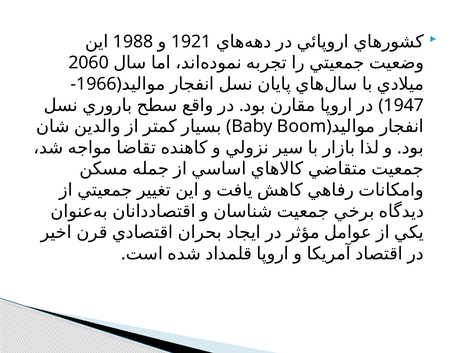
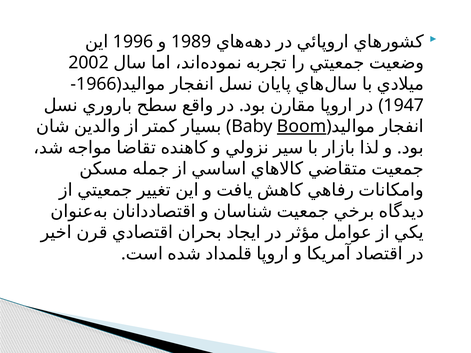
1988: 1988 -> 1996 (133, 42)
1921: 1921 -> 1989 (191, 42)
2060: 2060 -> 2002 (89, 63)
Boom underline: none -> present (302, 126)
